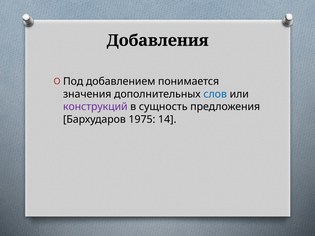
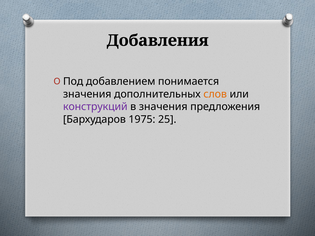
слов colour: blue -> orange (215, 94)
в сущность: сущность -> значения (163, 107)
14: 14 -> 25 (167, 119)
